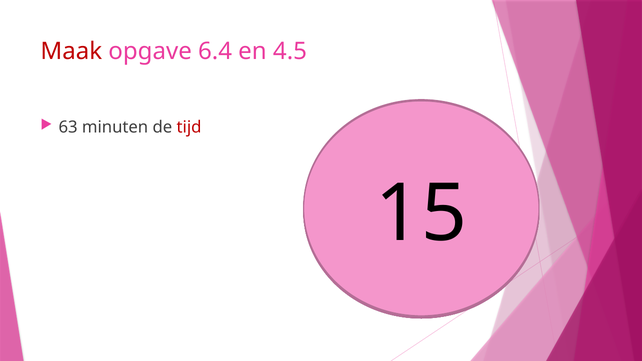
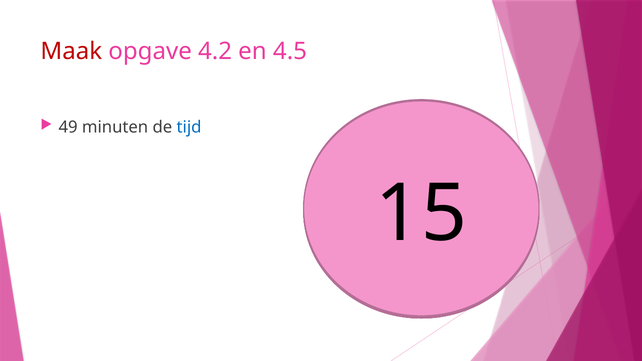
6.4: 6.4 -> 4.2 (215, 51)
63: 63 -> 49 (68, 127)
tijd colour: red -> blue (189, 127)
